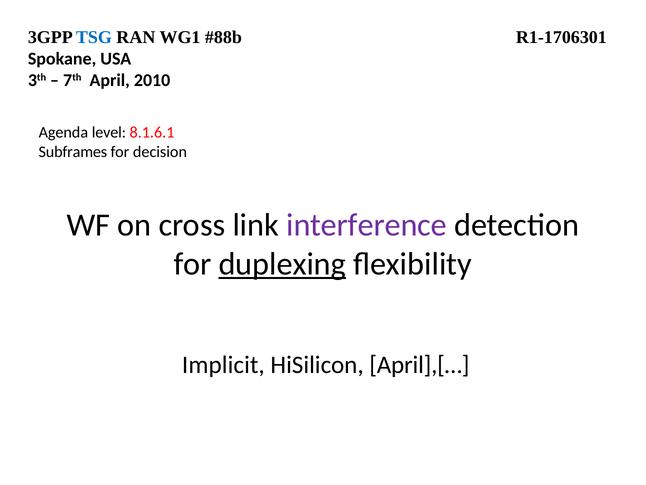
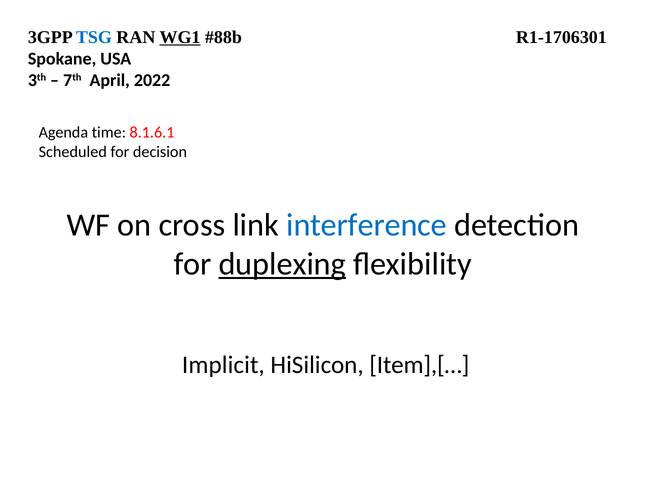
WG1 underline: none -> present (180, 37)
2010: 2010 -> 2022 (152, 80)
level: level -> time (109, 132)
Subframes: Subframes -> Scheduled (73, 152)
interference colour: purple -> blue (367, 225)
April],[…: April],[… -> Item],[… (419, 365)
